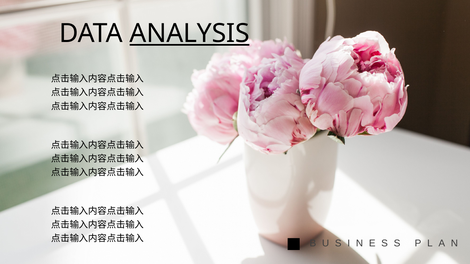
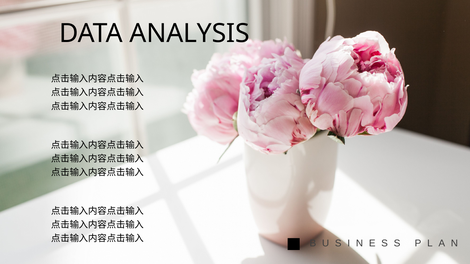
ANALYSIS underline: present -> none (190, 34)
